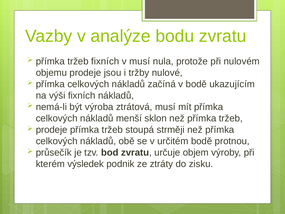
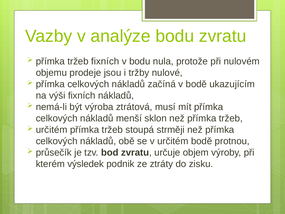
v musí: musí -> bodu (140, 61)
prodeje: prodeje -> určitém (52, 130)
